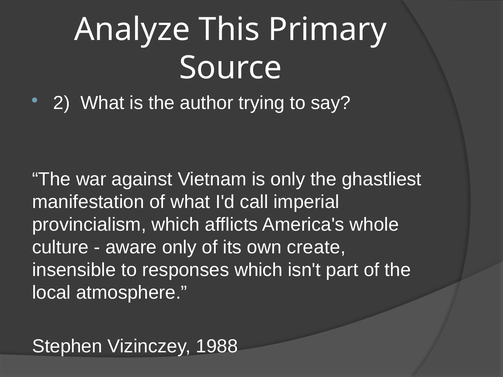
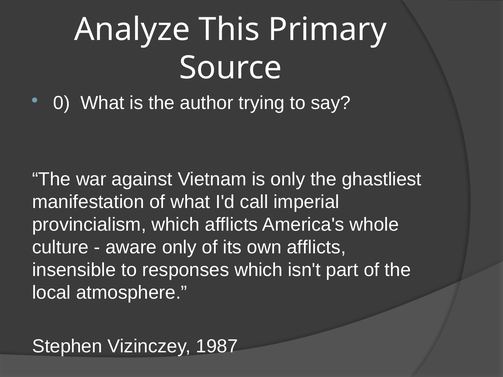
2: 2 -> 0 (62, 103)
own create: create -> afflicts (316, 247)
1988: 1988 -> 1987 (217, 346)
